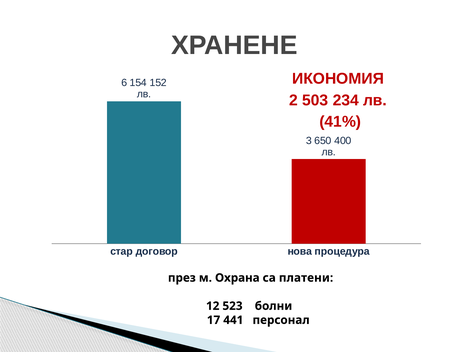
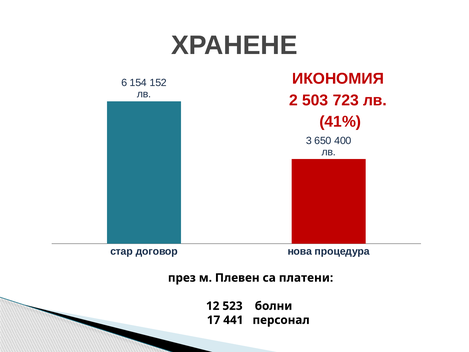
234: 234 -> 723 (346, 100)
Охрана: Охрана -> Плевен (237, 278)
